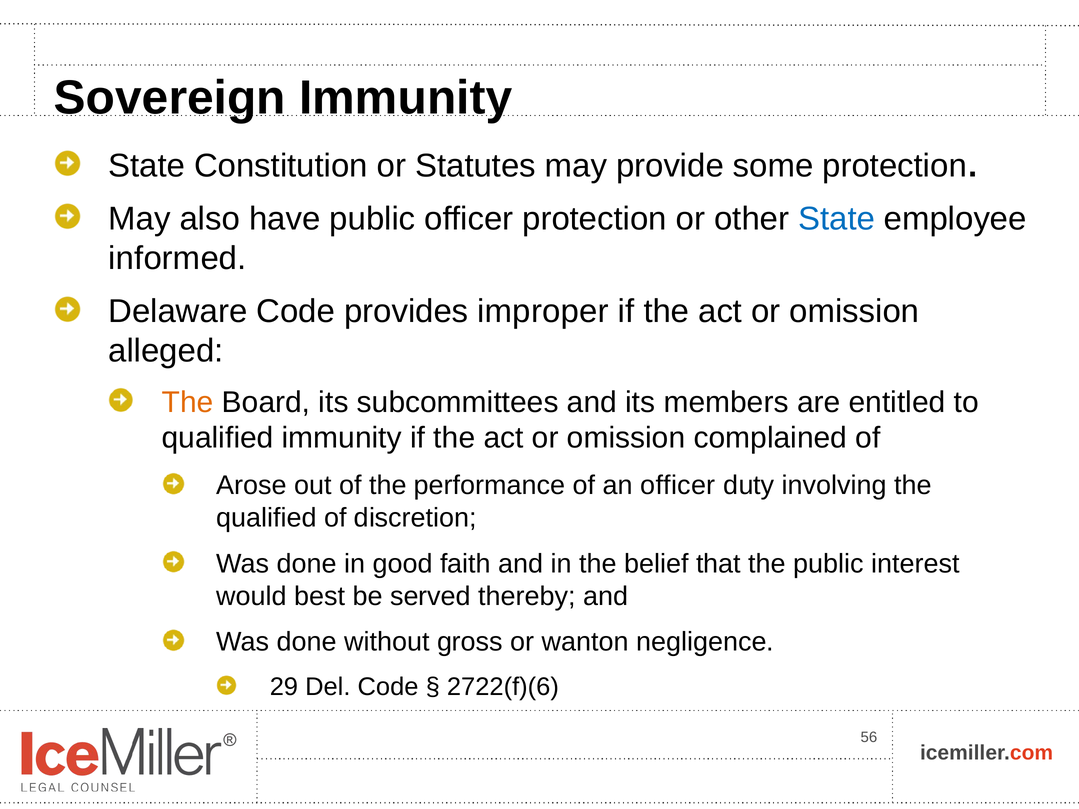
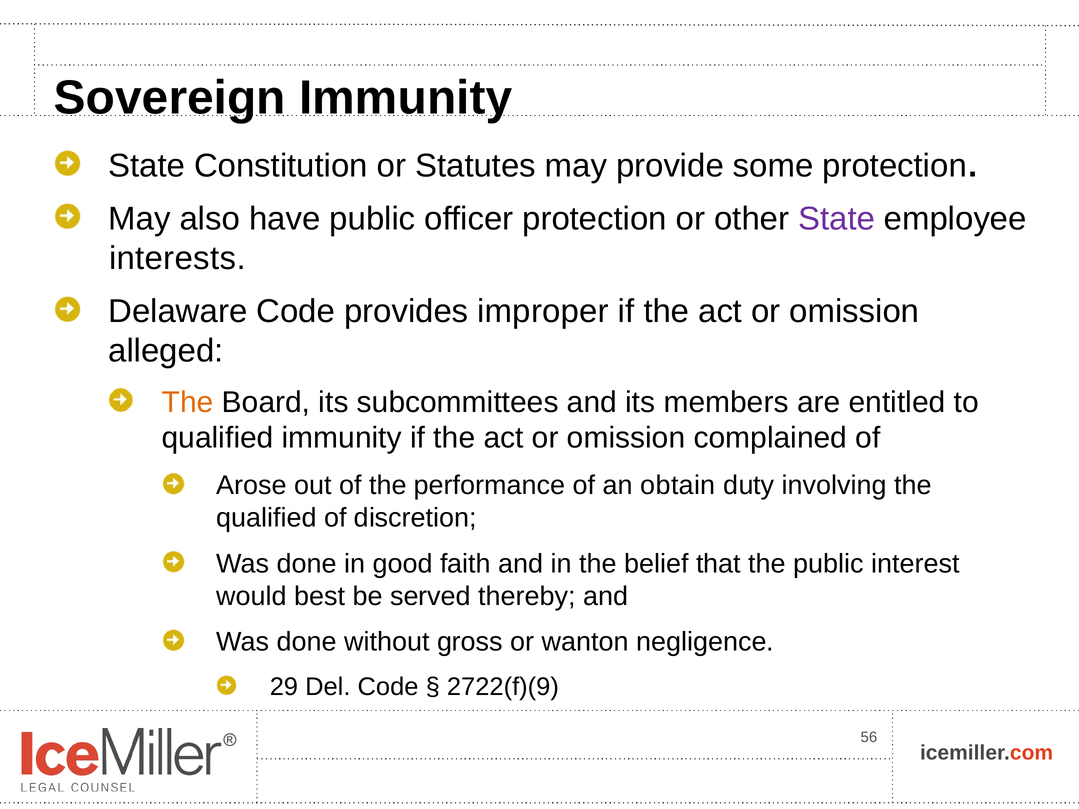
State colour: blue -> purple (837, 219)
informed: informed -> interests (177, 259)
an officer: officer -> obtain (678, 486)
2722(f)(6: 2722(f)(6 -> 2722(f)(9 (503, 687)
